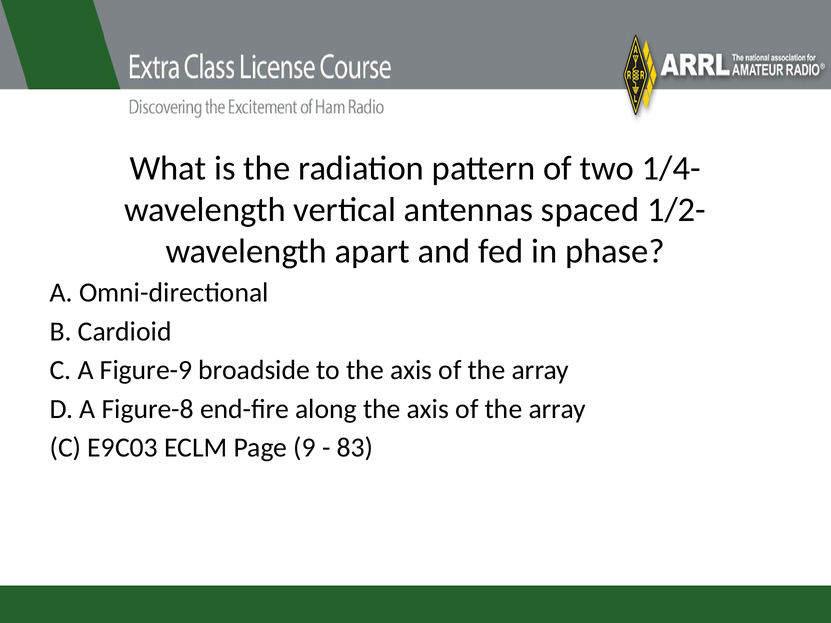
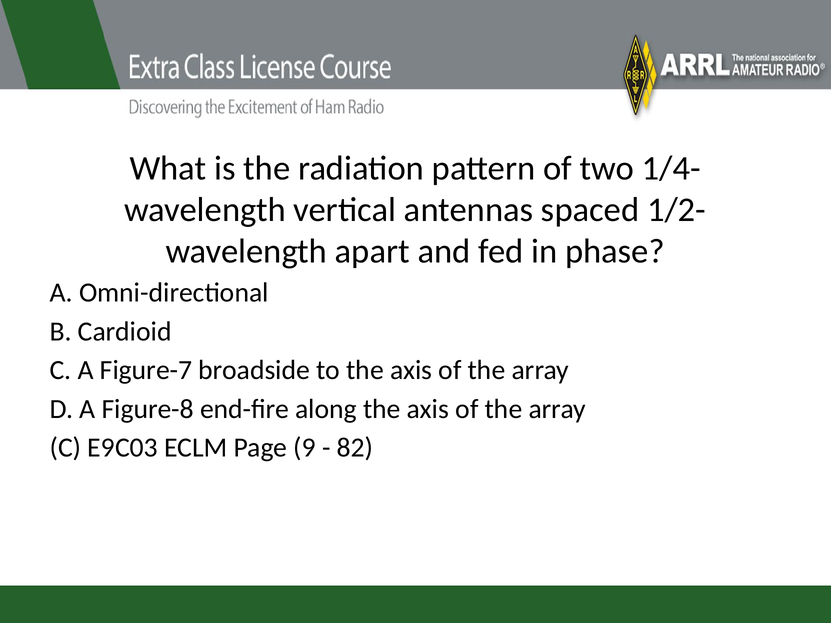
Figure-9: Figure-9 -> Figure-7 (146, 370)
83: 83 -> 82 (355, 448)
